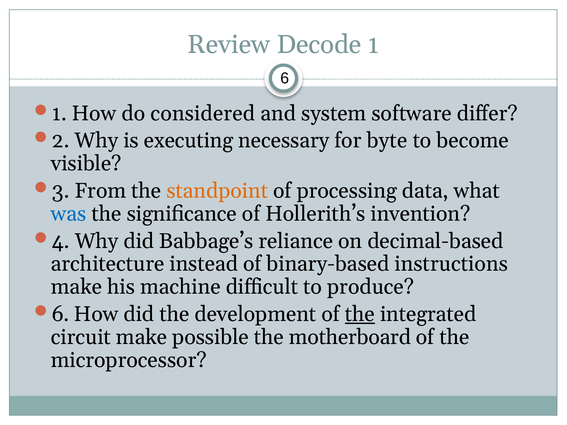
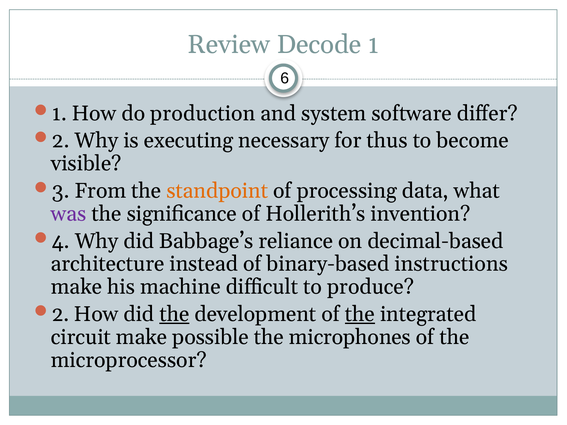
considered: considered -> production (203, 113)
byte: byte -> thus (387, 141)
was colour: blue -> purple (69, 214)
6: 6 -> 2 (61, 314)
the underline: none -> present (174, 314)
motherboard: motherboard -> microphones (350, 337)
